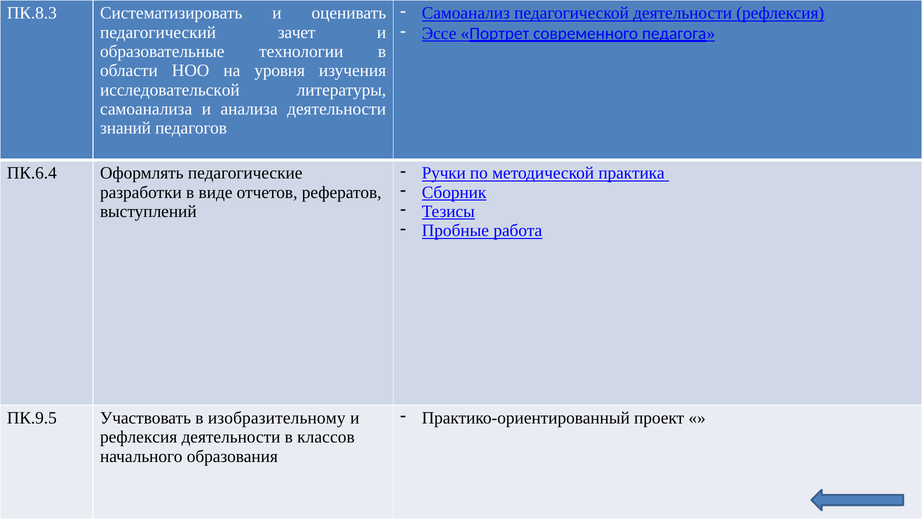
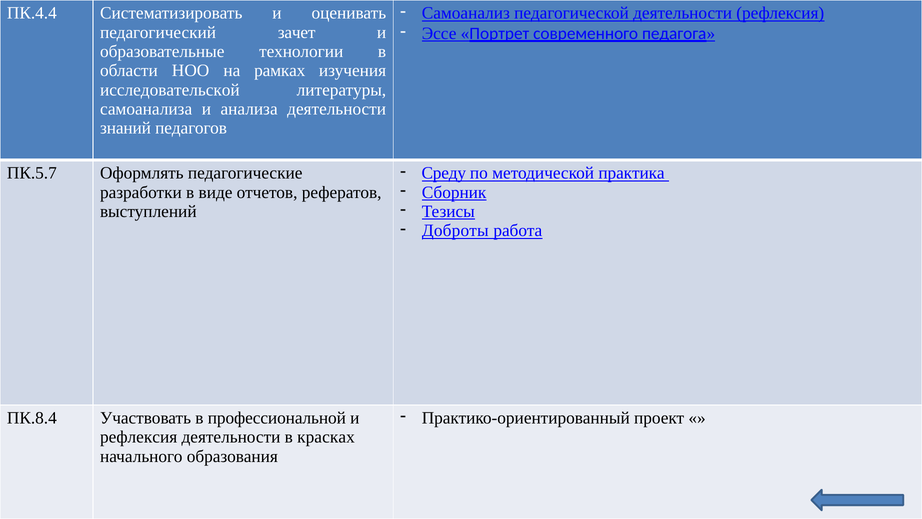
ПК.8.3: ПК.8.3 -> ПК.4.4 (32, 13)
уровня: уровня -> рамках (280, 71)
Ручки: Ручки -> Среду (444, 173)
ПК.6.4: ПК.6.4 -> ПК.5.7 (32, 173)
Пробные: Пробные -> Доброты (455, 230)
ПК.9.5: ПК.9.5 -> ПК.8.4 (32, 418)
изобразительному: изобразительному -> профессиональной (277, 418)
классов: классов -> красках (326, 437)
